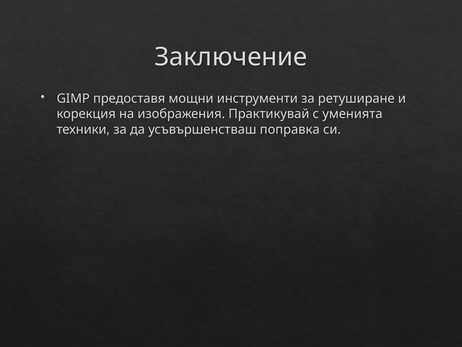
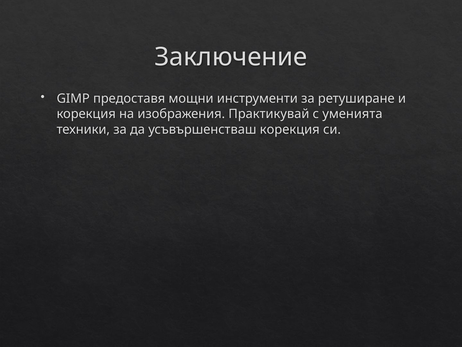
усъвършенстваш поправка: поправка -> корекция (290, 129)
